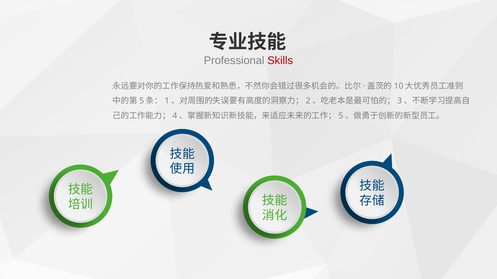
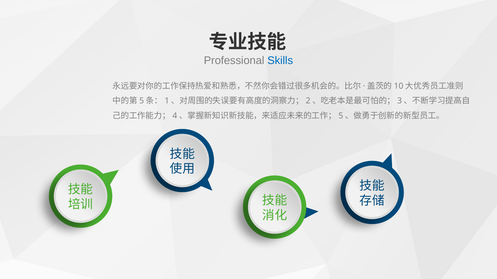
Skills colour: red -> blue (280, 61)
